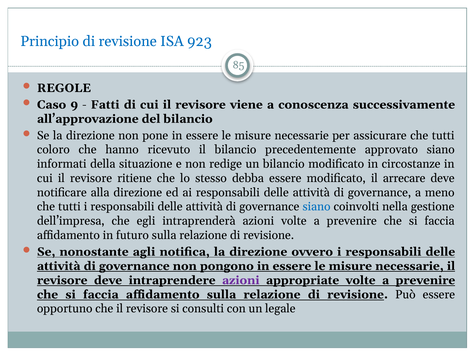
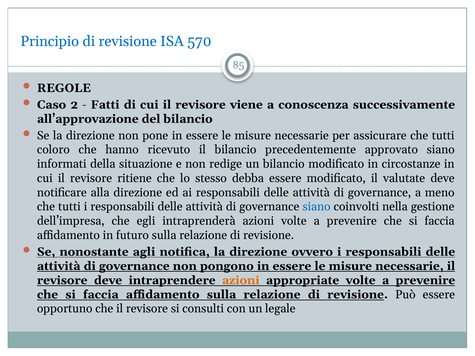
923: 923 -> 570 (199, 41)
9: 9 -> 2 (74, 105)
arrecare: arrecare -> valutate (404, 178)
azioni colour: purple -> orange (241, 280)
